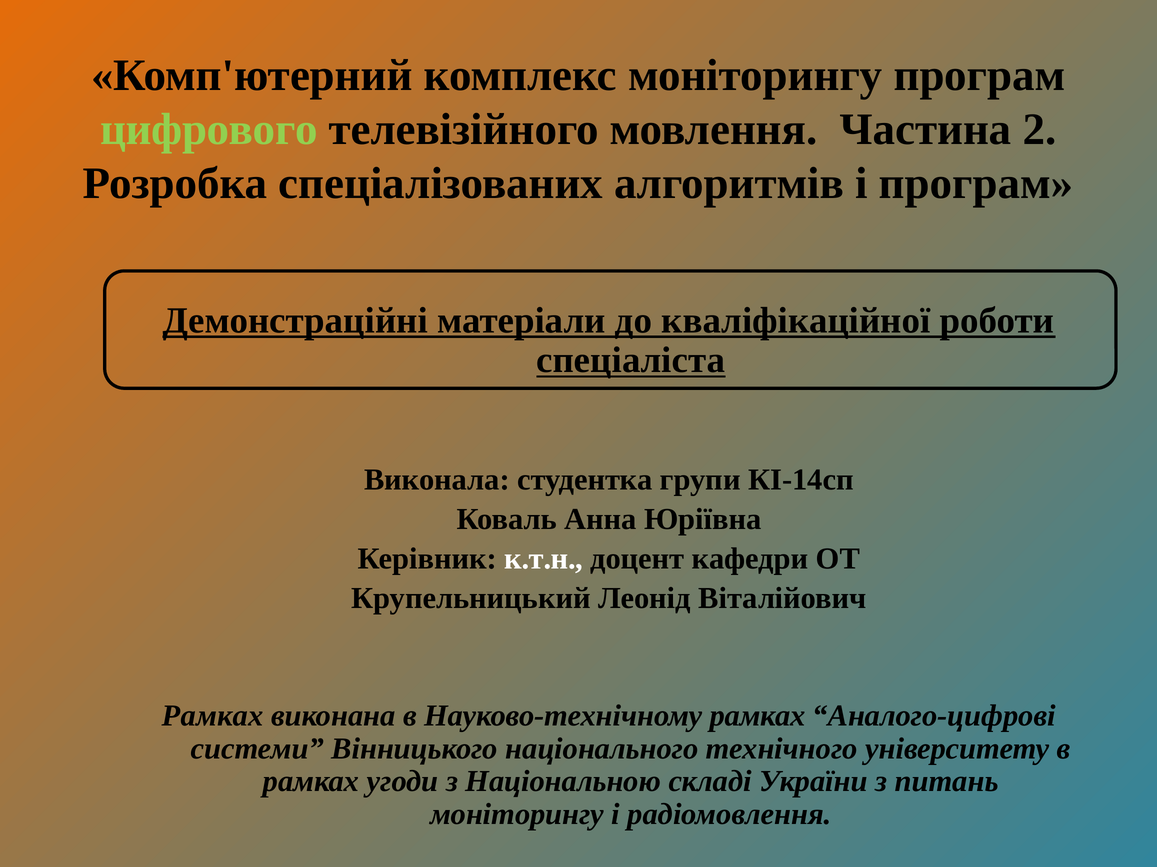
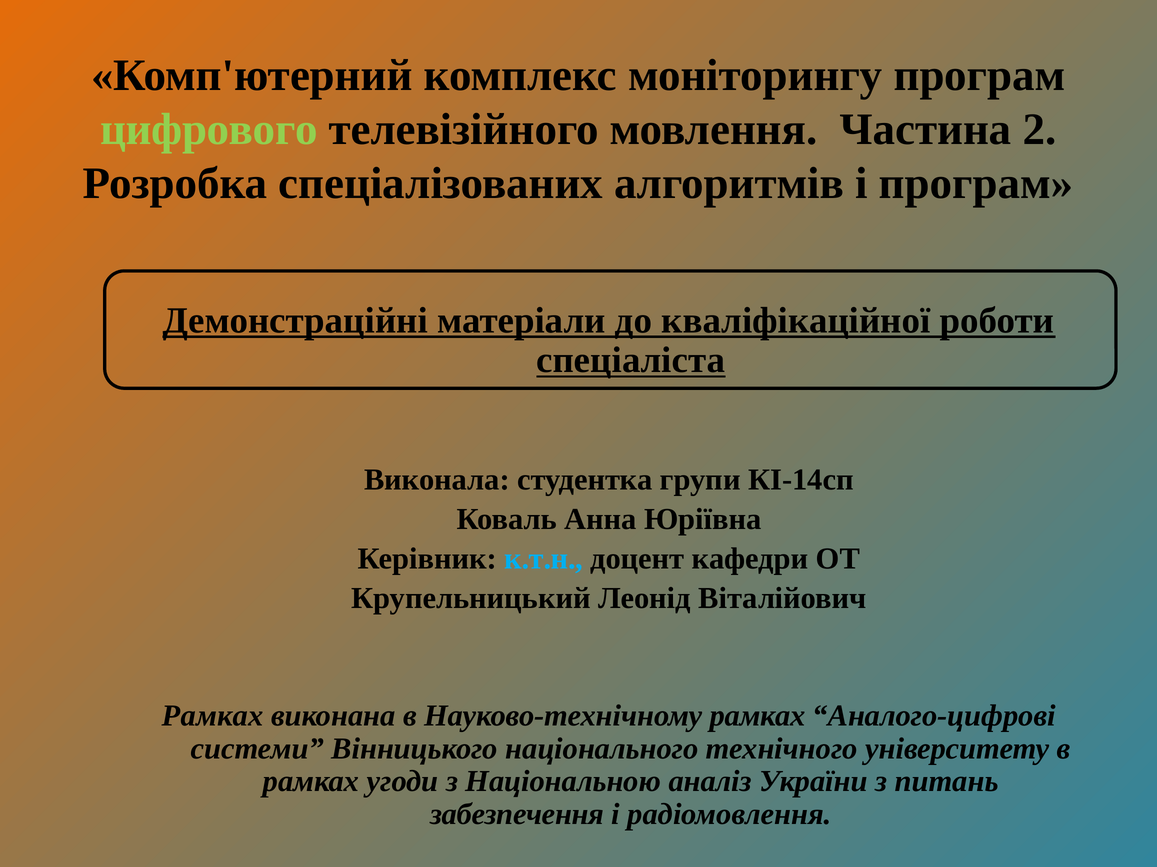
к.т.н colour: white -> light blue (544, 559)
складі: складі -> аналіз (710, 782)
моніторингу: моніторингу -> забезпечення (517, 815)
